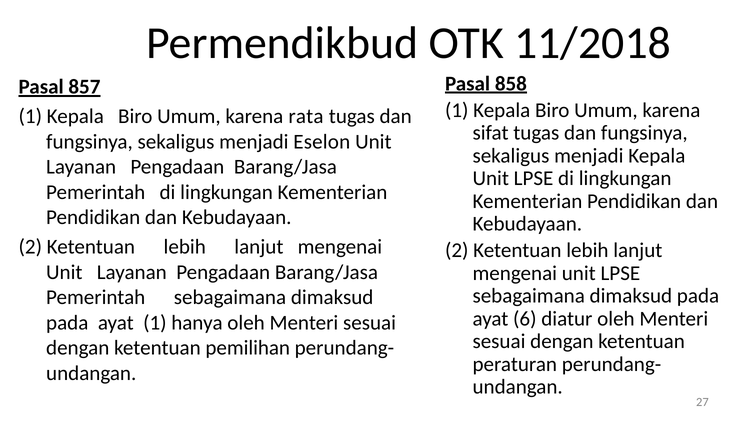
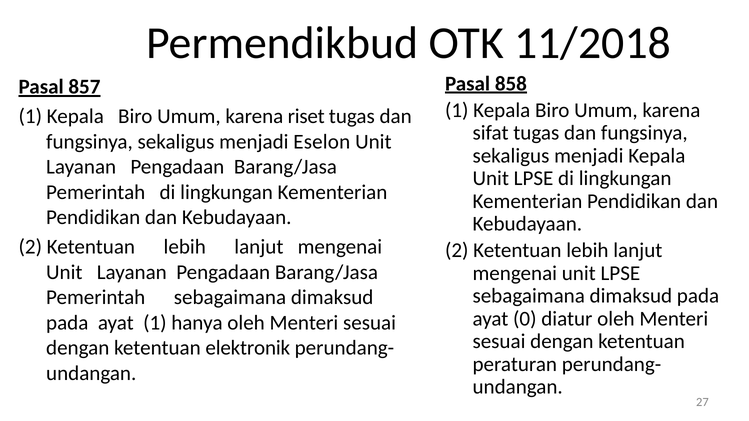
rata: rata -> riset (306, 116)
6: 6 -> 0 (525, 319)
pemilihan: pemilihan -> elektronik (248, 348)
